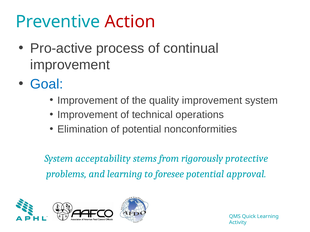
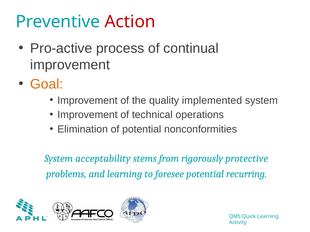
Goal colour: blue -> orange (47, 84)
quality improvement: improvement -> implemented (212, 101)
approval: approval -> recurring (246, 174)
